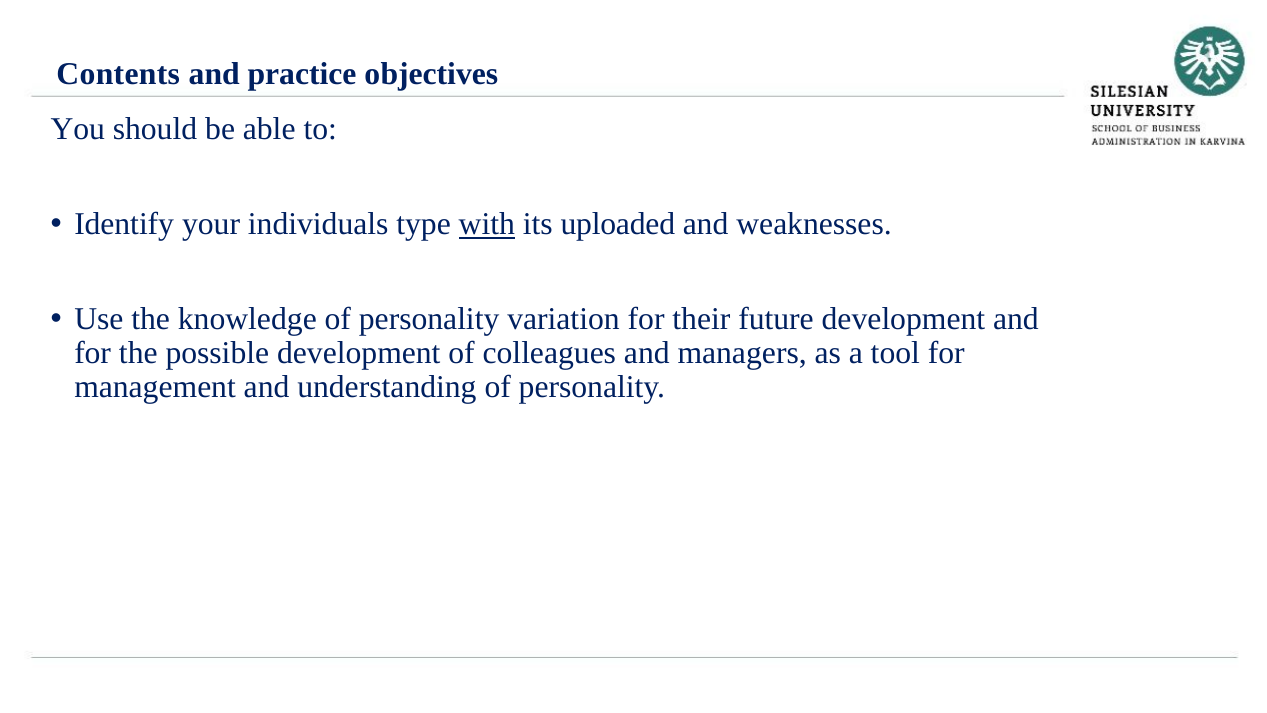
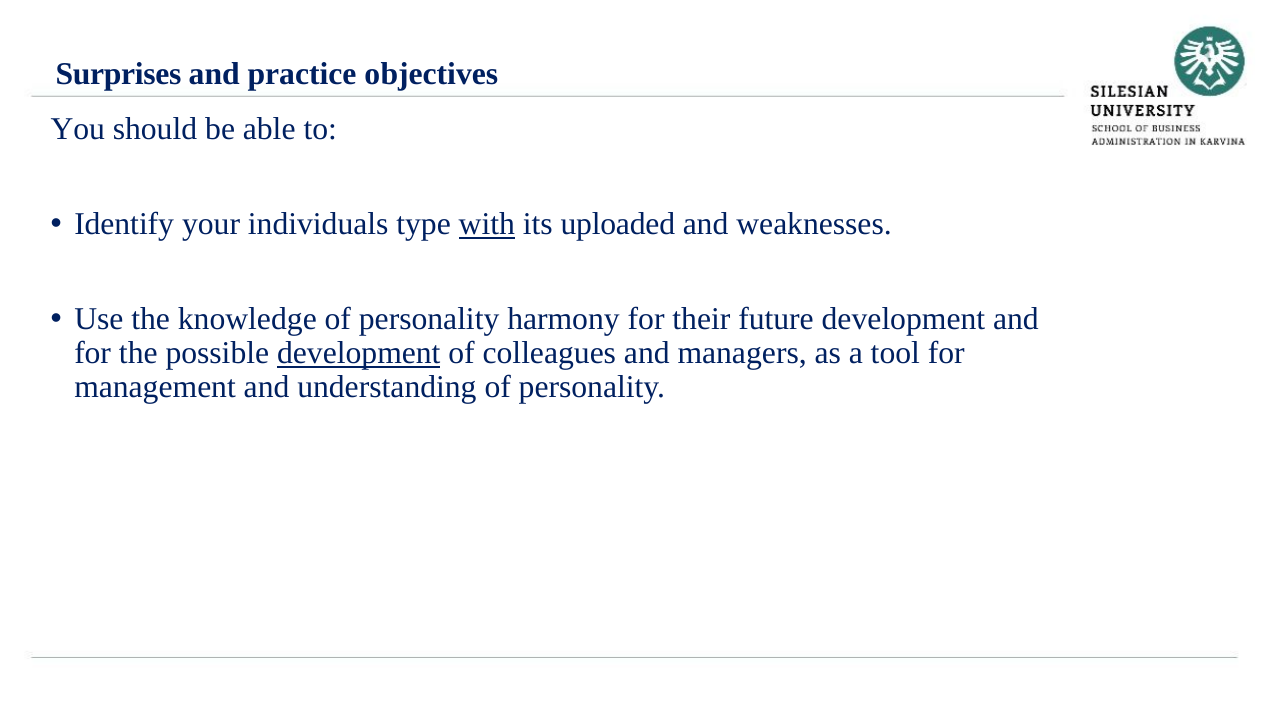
Contents: Contents -> Surprises (119, 74)
variation: variation -> harmony (563, 319)
development underline: none -> present (359, 353)
